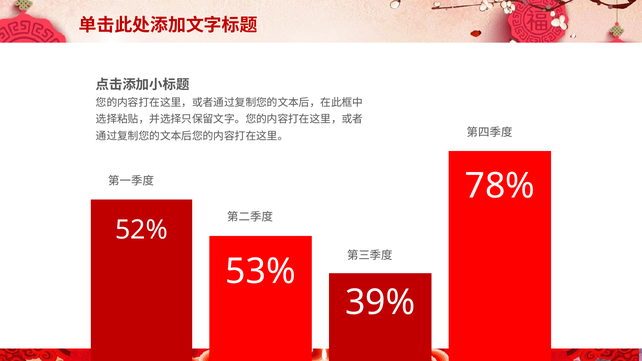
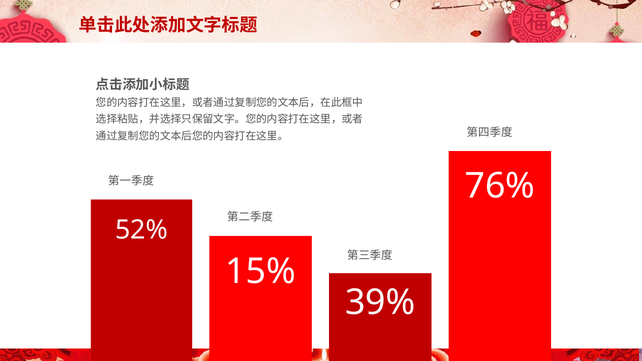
78%: 78% -> 76% (500, 186)
53%: 53% -> 15% (261, 272)
